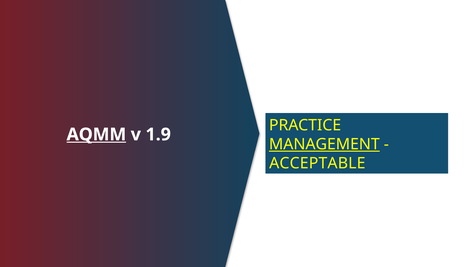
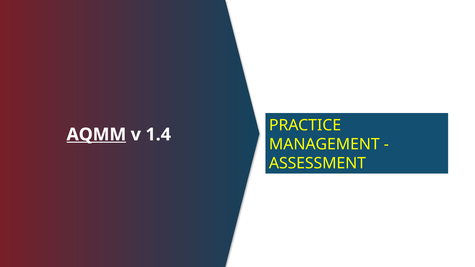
1.9: 1.9 -> 1.4 (158, 135)
MANAGEMENT underline: present -> none (324, 144)
ACCEPTABLE: ACCEPTABLE -> ASSESSMENT (317, 164)
